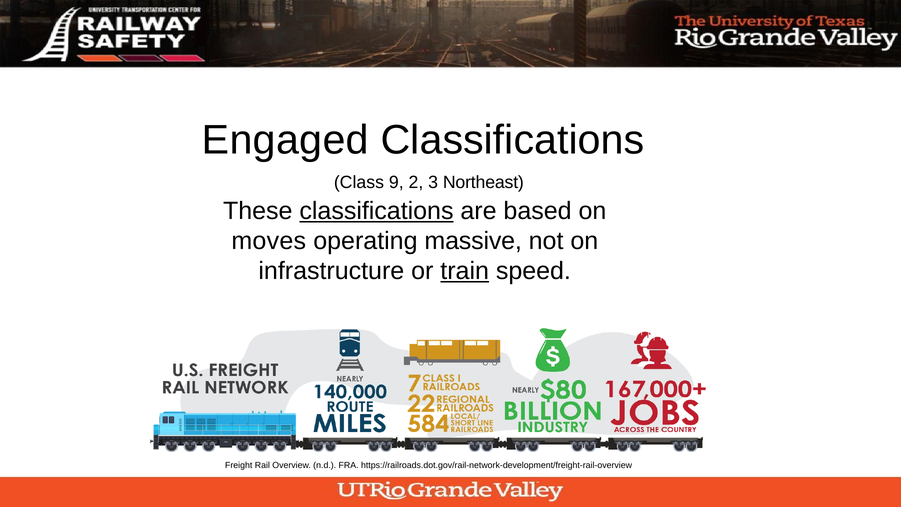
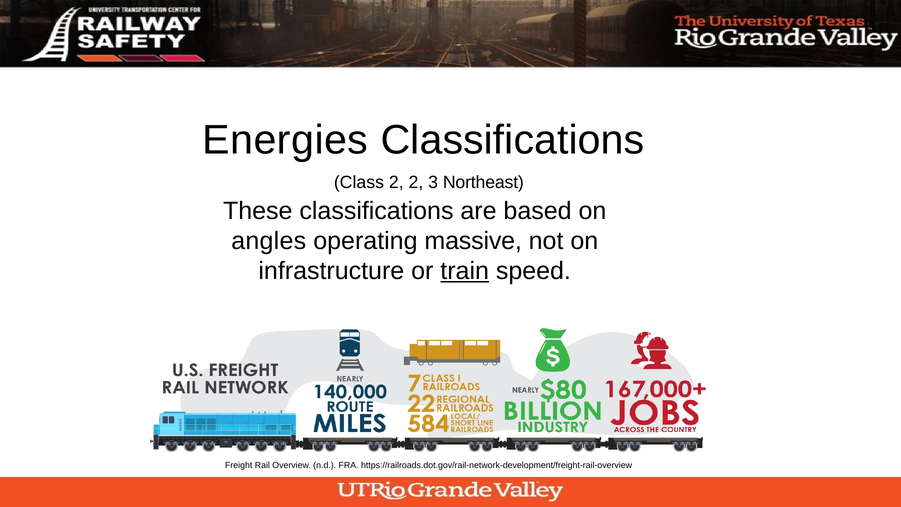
Engaged: Engaged -> Energies (285, 140)
Class 9: 9 -> 2 (396, 182)
classifications underline: present -> none (376, 211)
moves: moves -> angles (269, 241)
